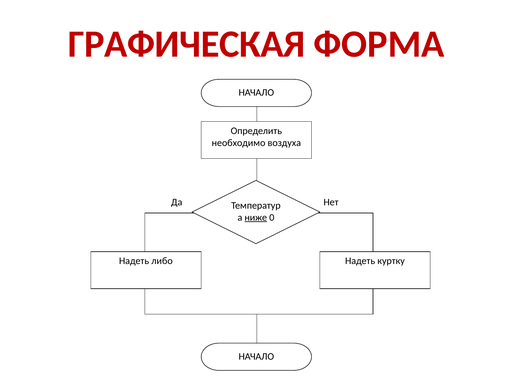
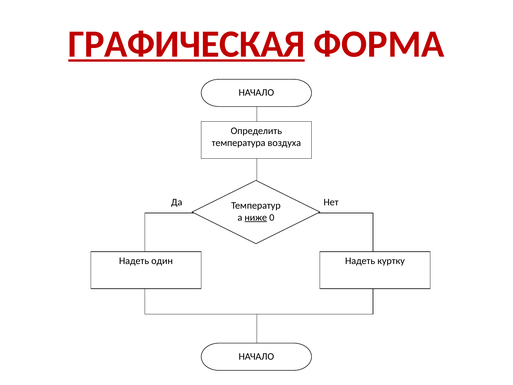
ГРАФИЧЕСКАЯ underline: none -> present (187, 44)
необходимо: необходимо -> температура (239, 143)
либо: либо -> один (162, 261)
